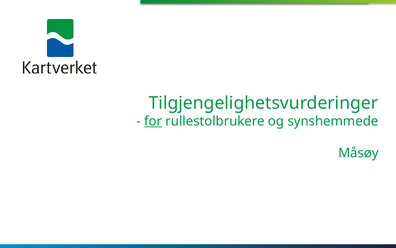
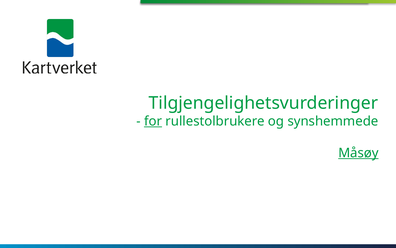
Måsøy underline: none -> present (358, 153)
